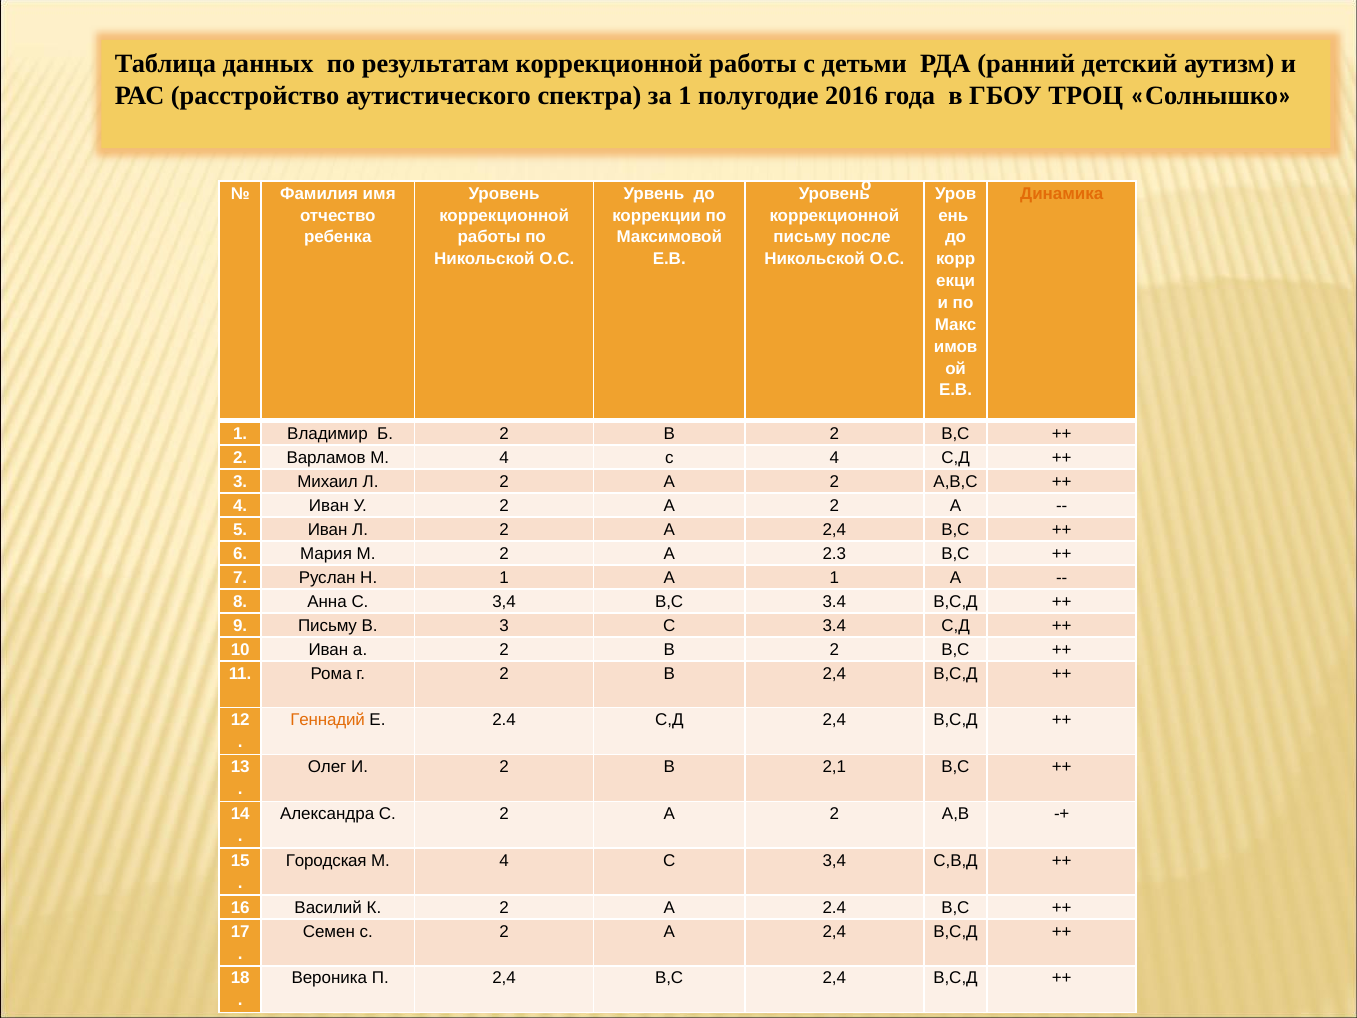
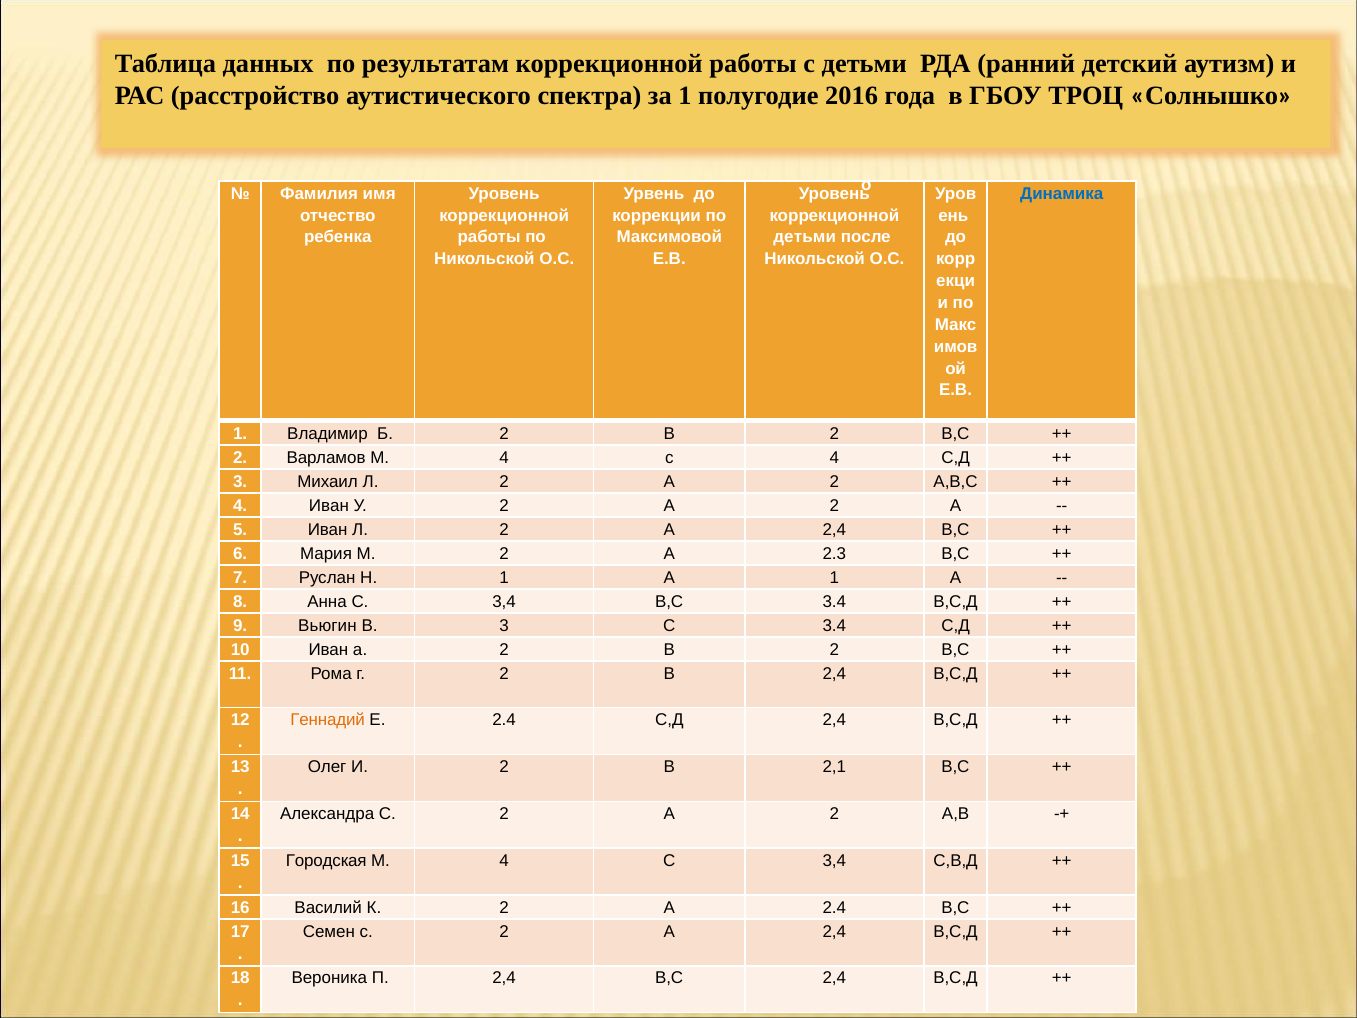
Динамика colour: orange -> blue (1062, 194)
письму: письму -> детьми (805, 237)
9 Письму: Письму -> Вьюгин (327, 625)
